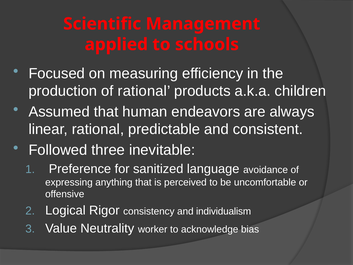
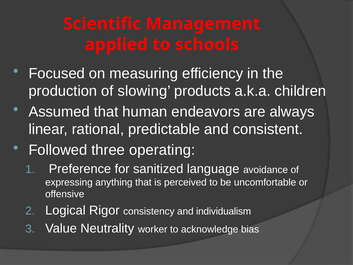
of rational: rational -> slowing (144, 91)
inevitable: inevitable -> operating (162, 150)
